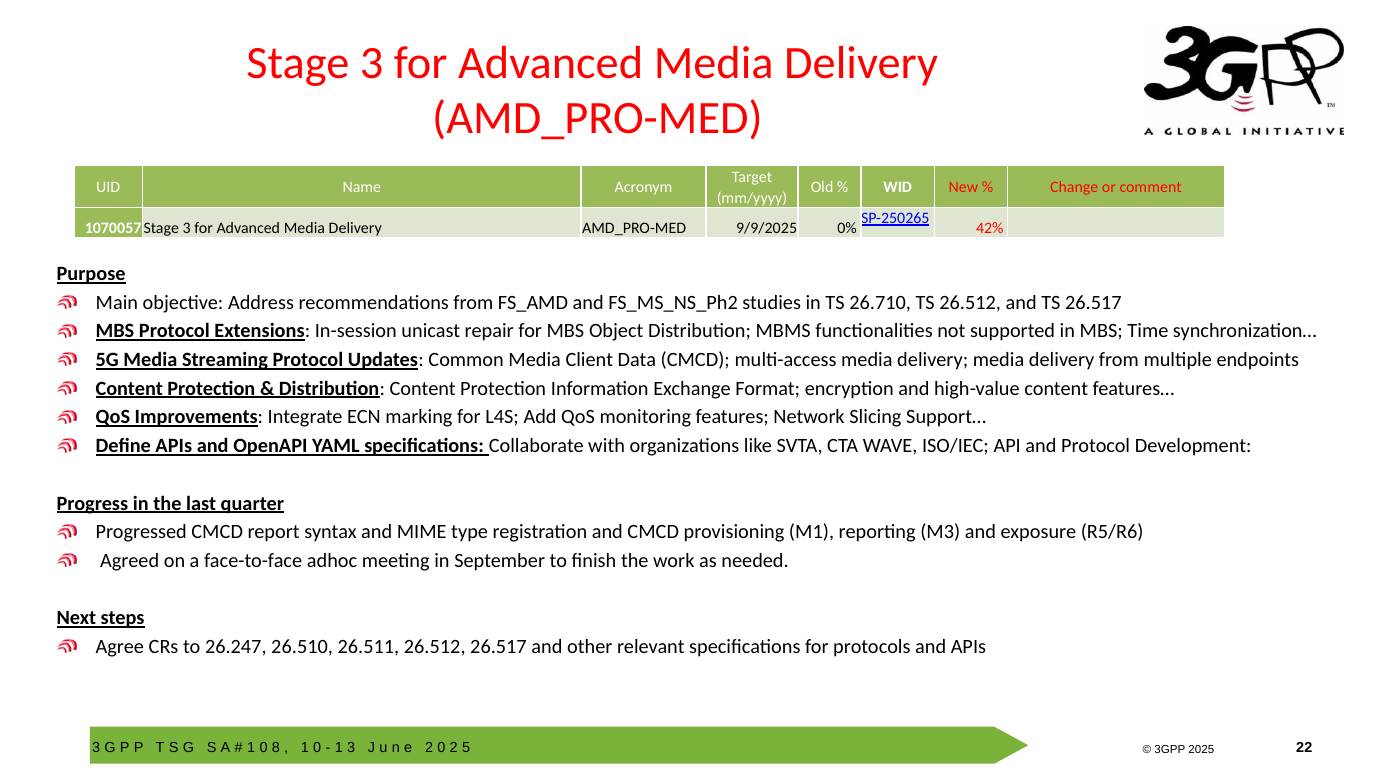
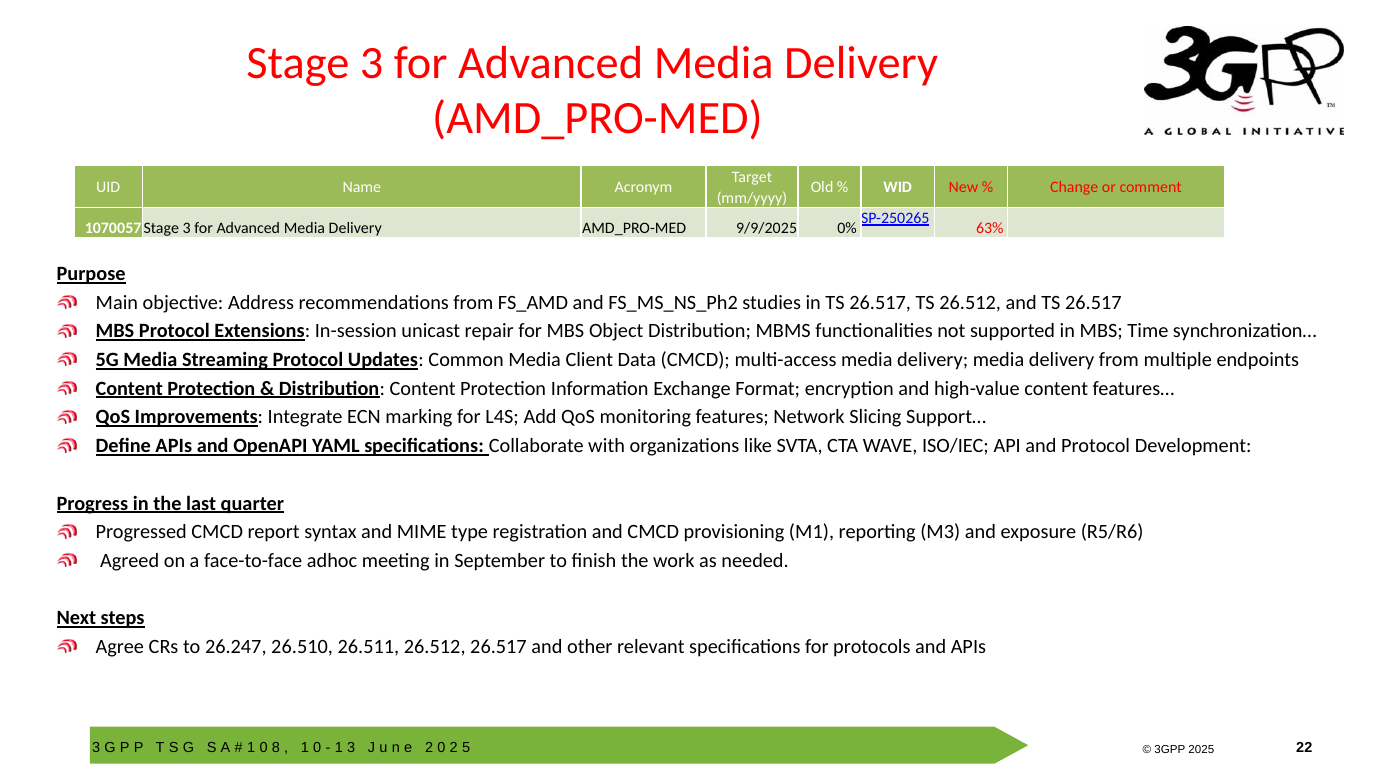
42%: 42% -> 63% (990, 229)
in TS 26.710: 26.710 -> 26.517 (880, 303)
